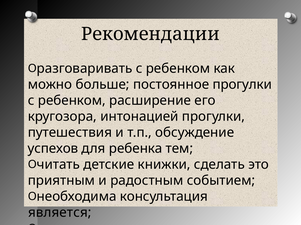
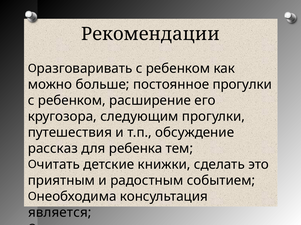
интонацией: интонацией -> следующим (139, 117)
успехов: успехов -> рассказ (53, 149)
